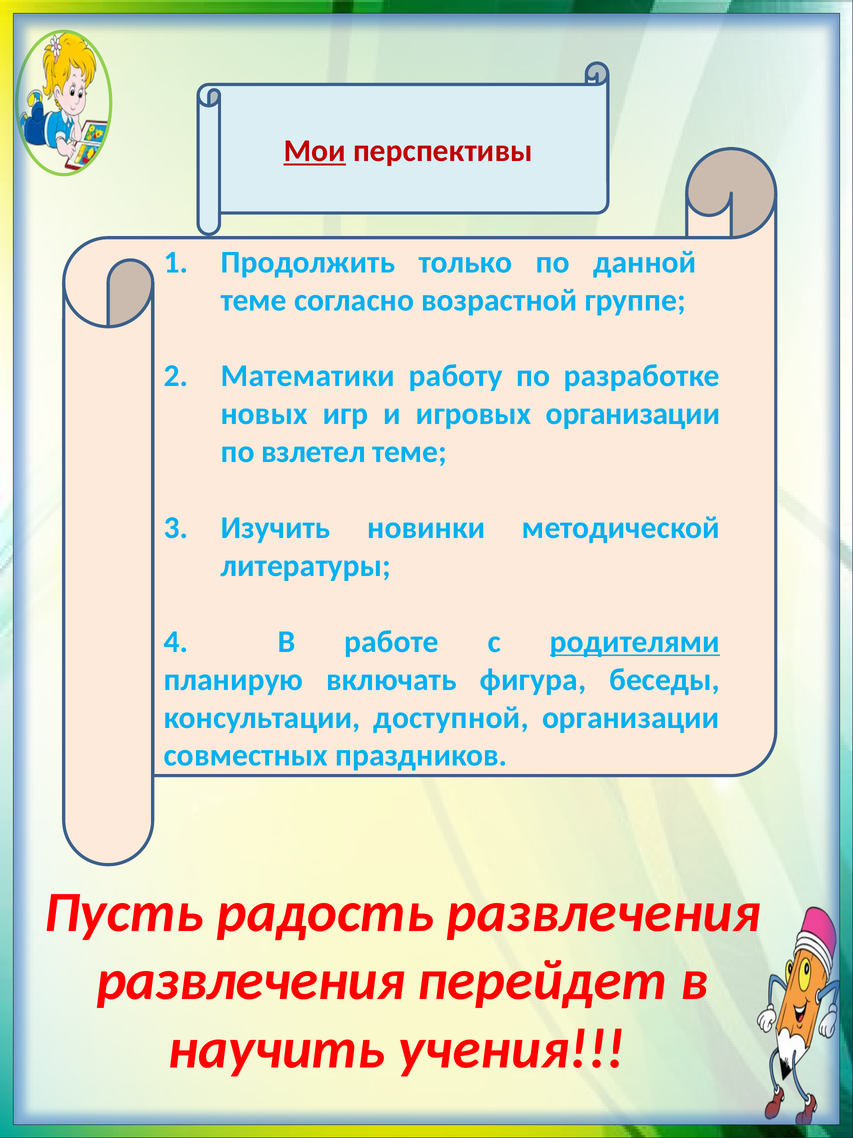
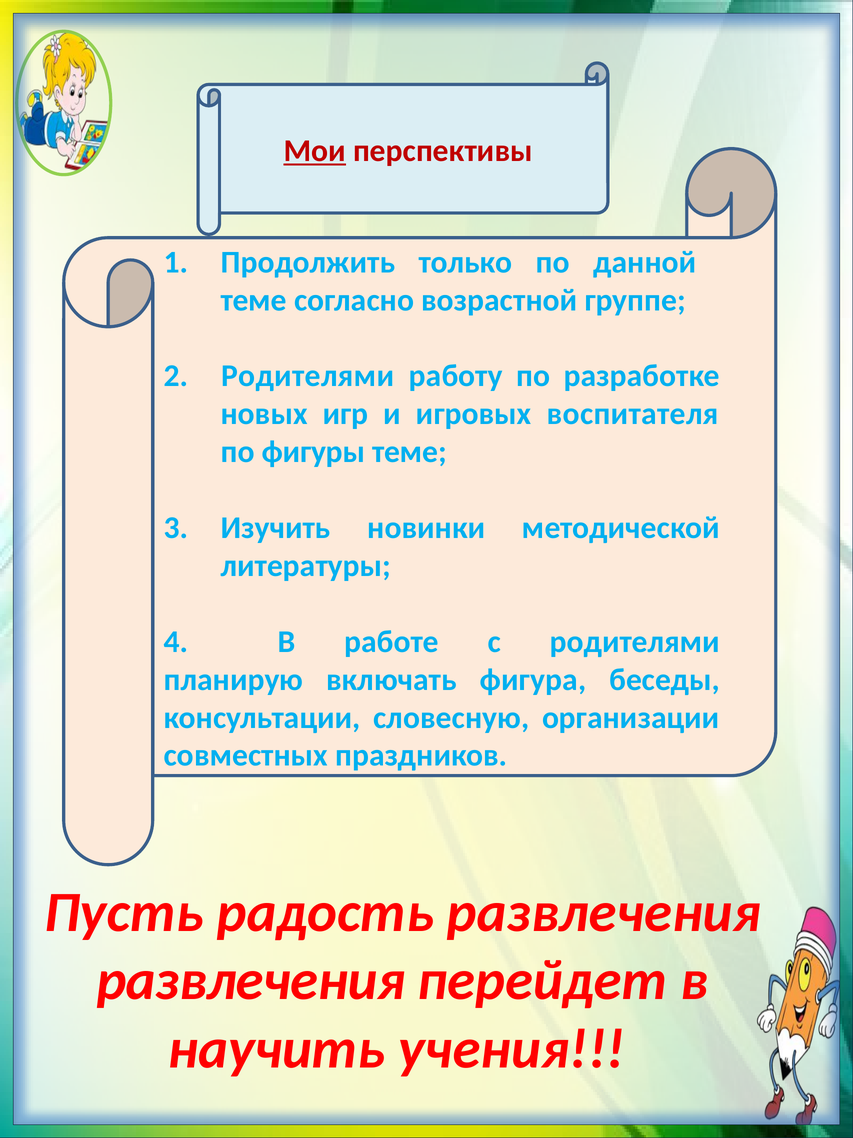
Математики: Математики -> Родителями (308, 376)
игровых организации: организации -> воспитателя (633, 414)
взлетел: взлетел -> фигуры (313, 452)
родителями underline: present -> none (635, 641)
доступной: доступной -> словесную (451, 717)
